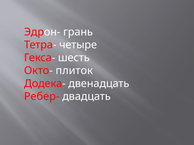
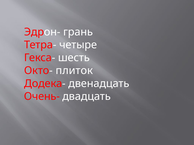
Ребер-: Ребер- -> Очень- (42, 97)
